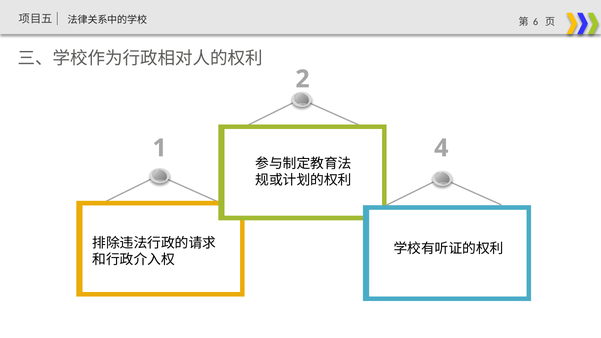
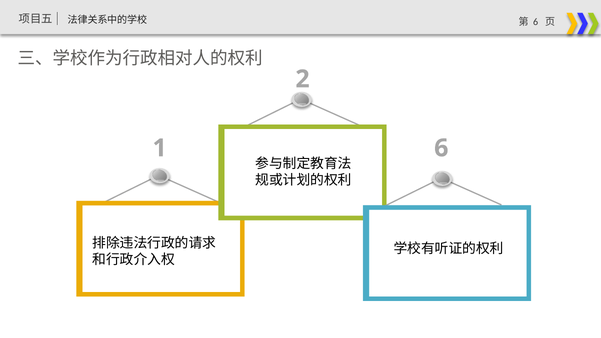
1 4: 4 -> 6 (441, 148)
